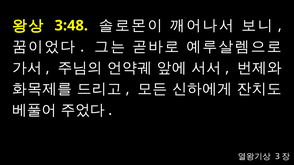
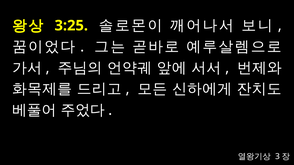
3:48: 3:48 -> 3:25 (71, 26)
